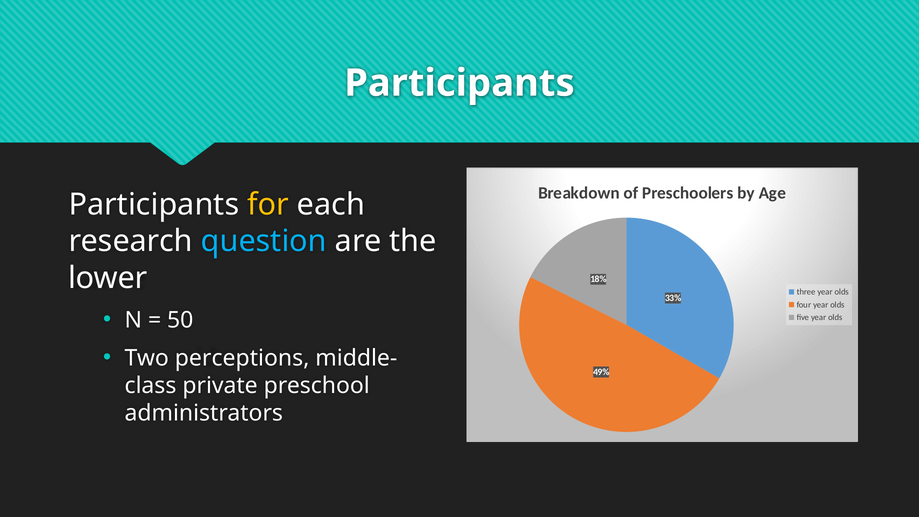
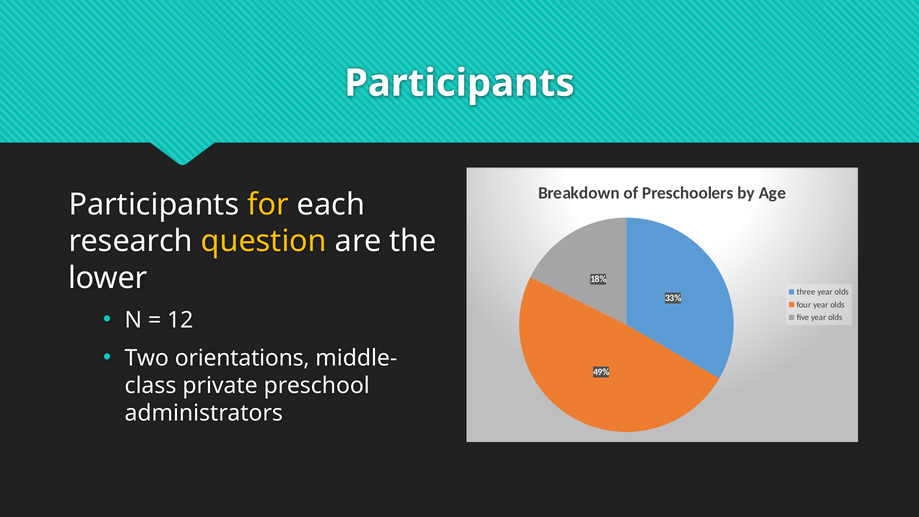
question colour: light blue -> yellow (264, 241)
50: 50 -> 12 (180, 320)
perceptions: perceptions -> orientations (242, 358)
